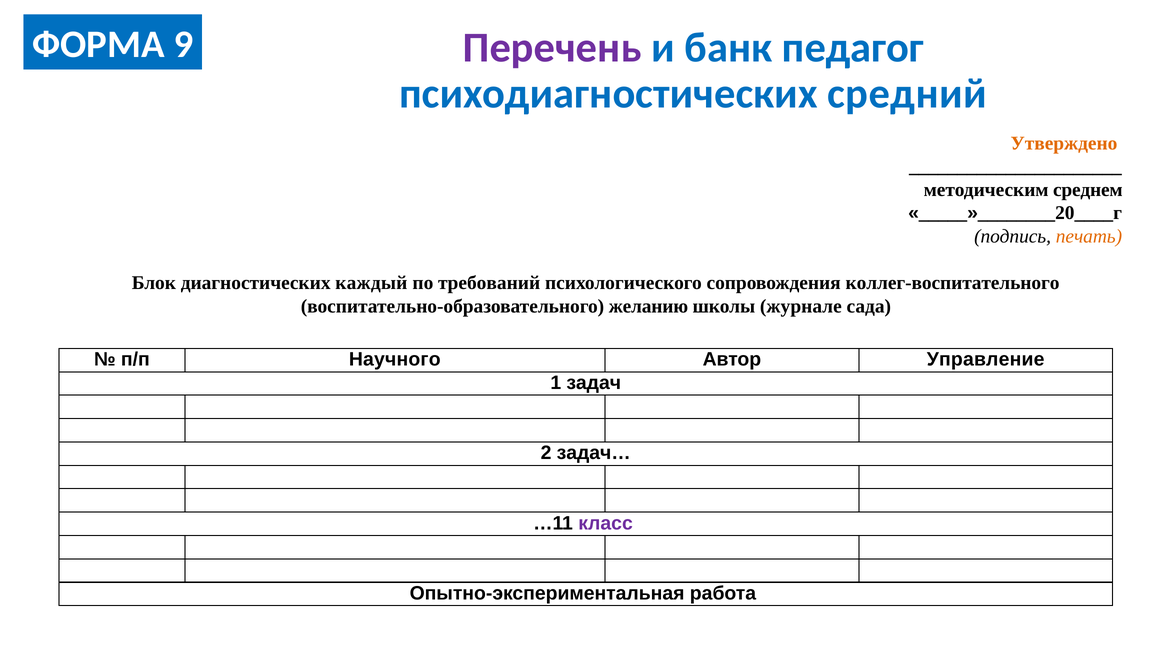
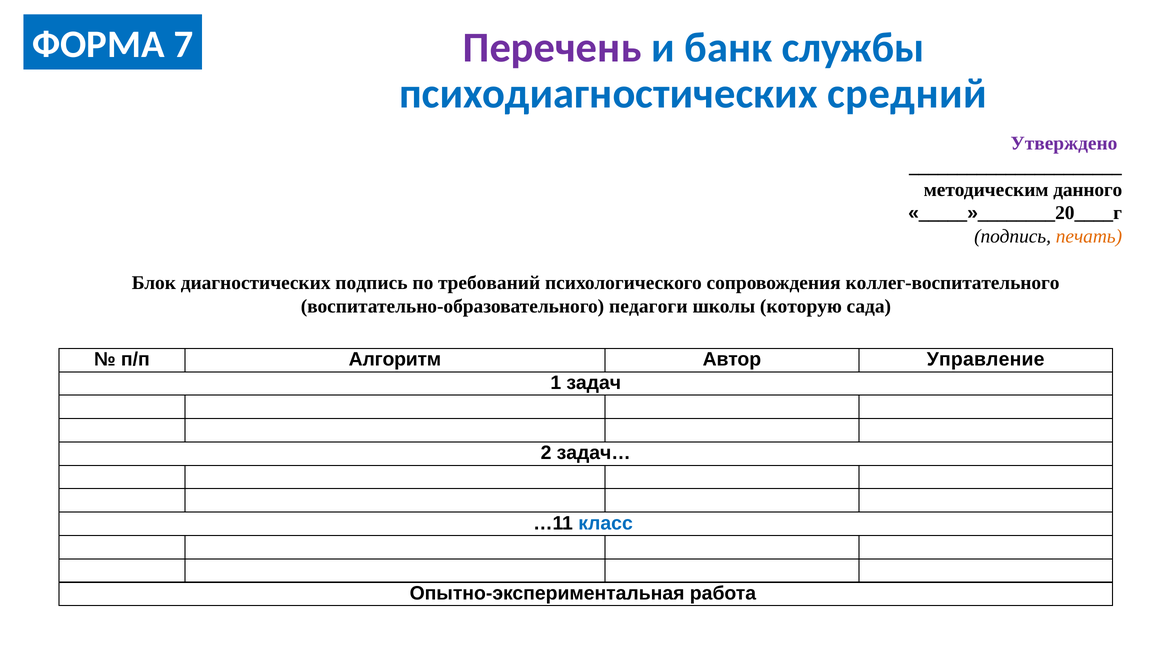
9: 9 -> 7 (183, 45)
педагог: педагог -> службы (853, 47)
Утверждено colour: orange -> purple (1064, 143)
среднем: среднем -> данного (1088, 190)
диагностических каждый: каждый -> подпись (371, 283)
желанию: желанию -> педагоги (648, 306)
журнале: журнале -> которую (801, 306)
Научного: Научного -> Алгоритм (395, 359)
класс colour: purple -> blue (606, 523)
